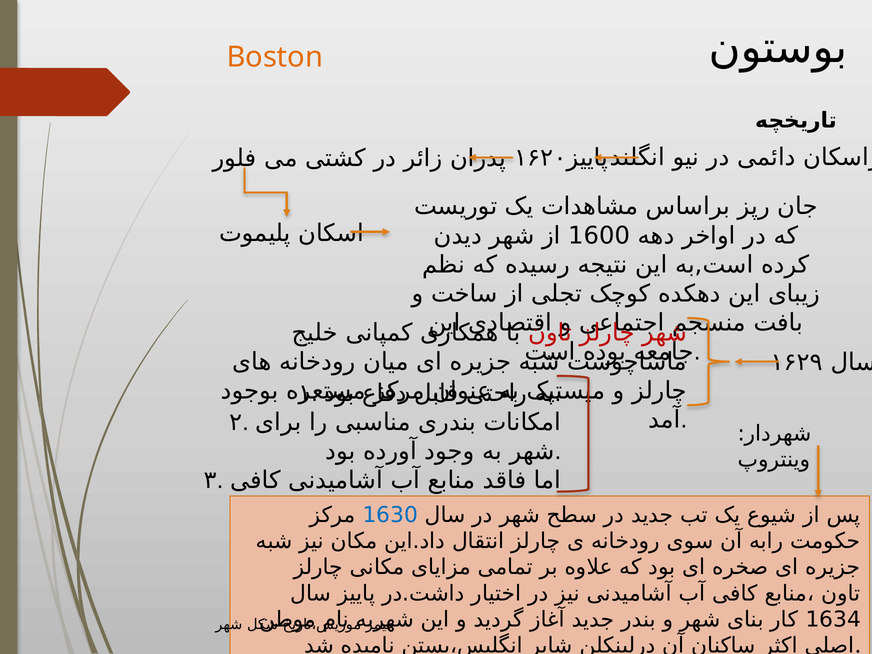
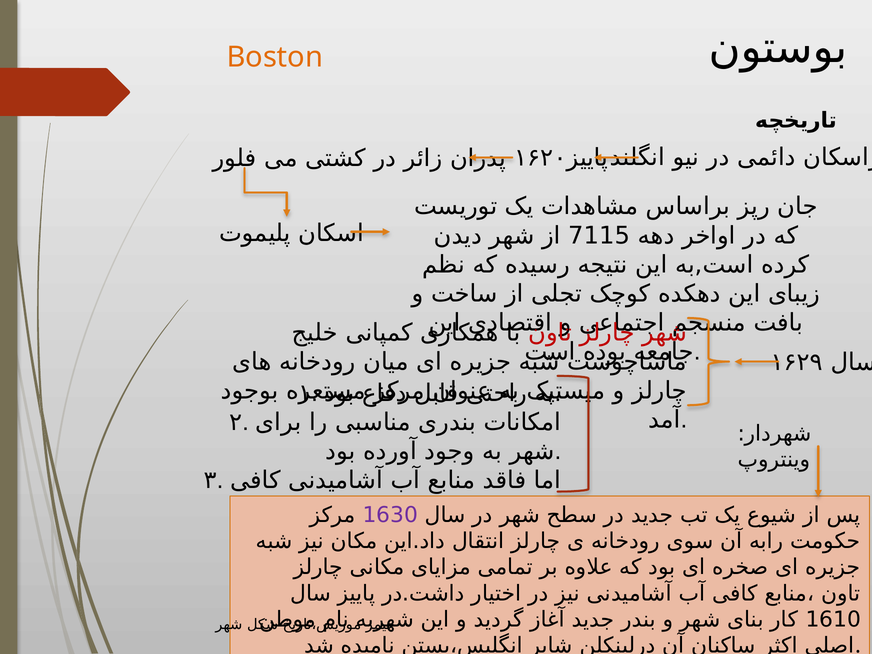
1600: 1600 -> 7115 (599, 236)
1630 colour: blue -> purple (390, 515)
1634: 1634 -> 1610 (833, 620)
